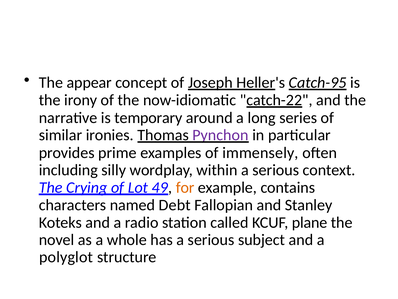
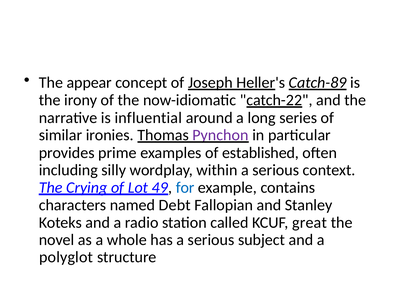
Catch-95: Catch-95 -> Catch-89 (318, 82)
temporary: temporary -> influential (148, 118)
immensely: immensely -> established (261, 153)
for colour: orange -> blue (185, 187)
plane: plane -> great (310, 222)
